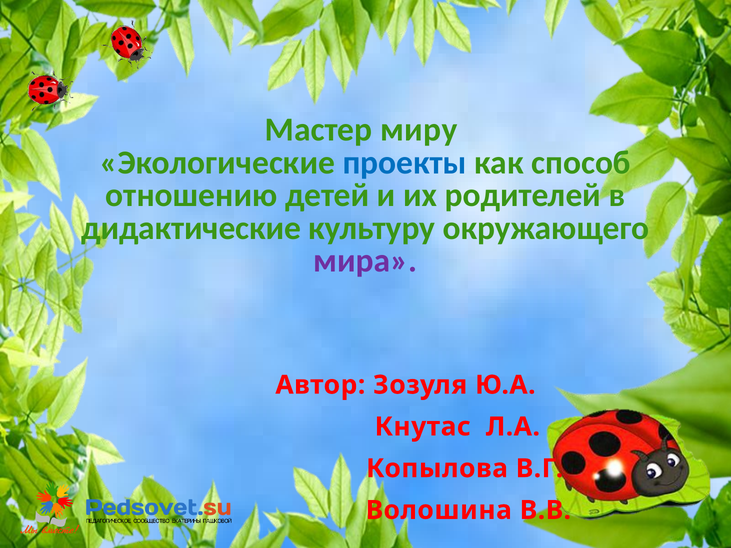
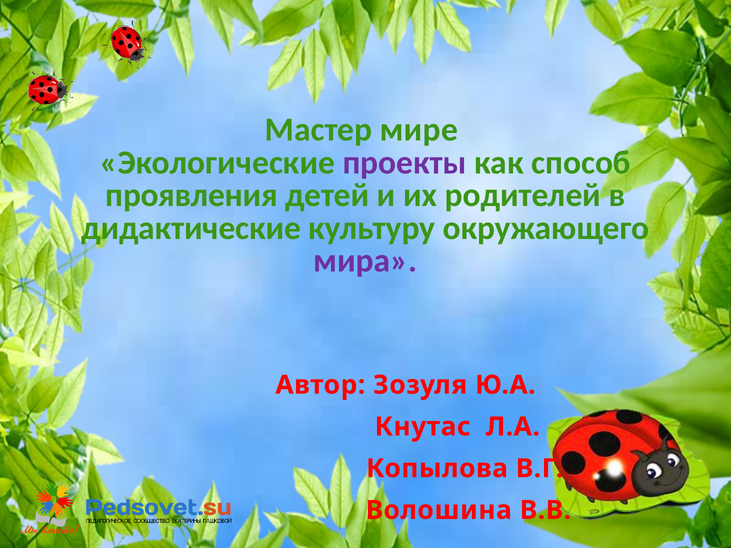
миру: миру -> мире (419, 130)
проекты colour: blue -> purple (405, 163)
отношению: отношению -> проявления (192, 195)
